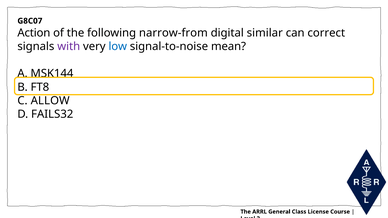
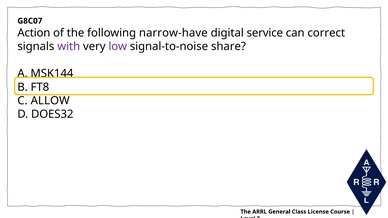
narrow-from: narrow-from -> narrow-have (173, 33)
similar: similar -> service (265, 33)
low colour: blue -> purple (118, 46)
mean: mean -> share (228, 46)
FAILS32: FAILS32 -> DOES32 (52, 114)
